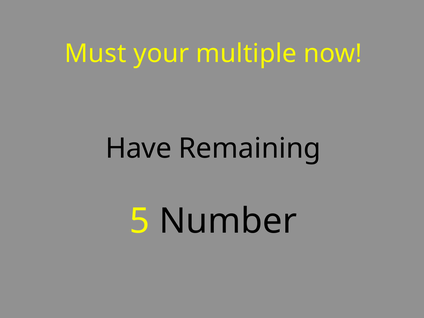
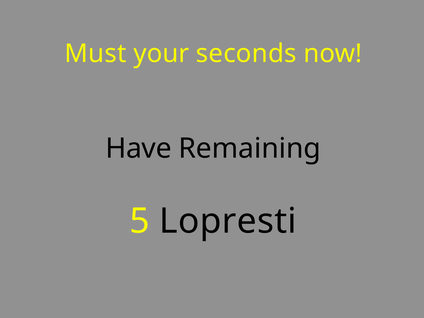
multiple: multiple -> seconds (246, 54)
Number: Number -> Lopresti (228, 221)
